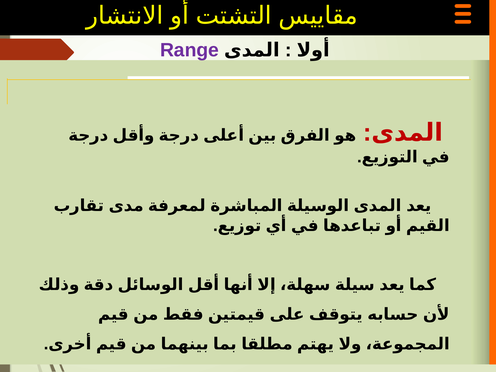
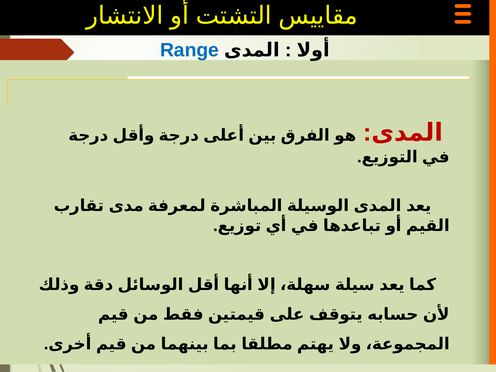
Range colour: purple -> blue (189, 50)
